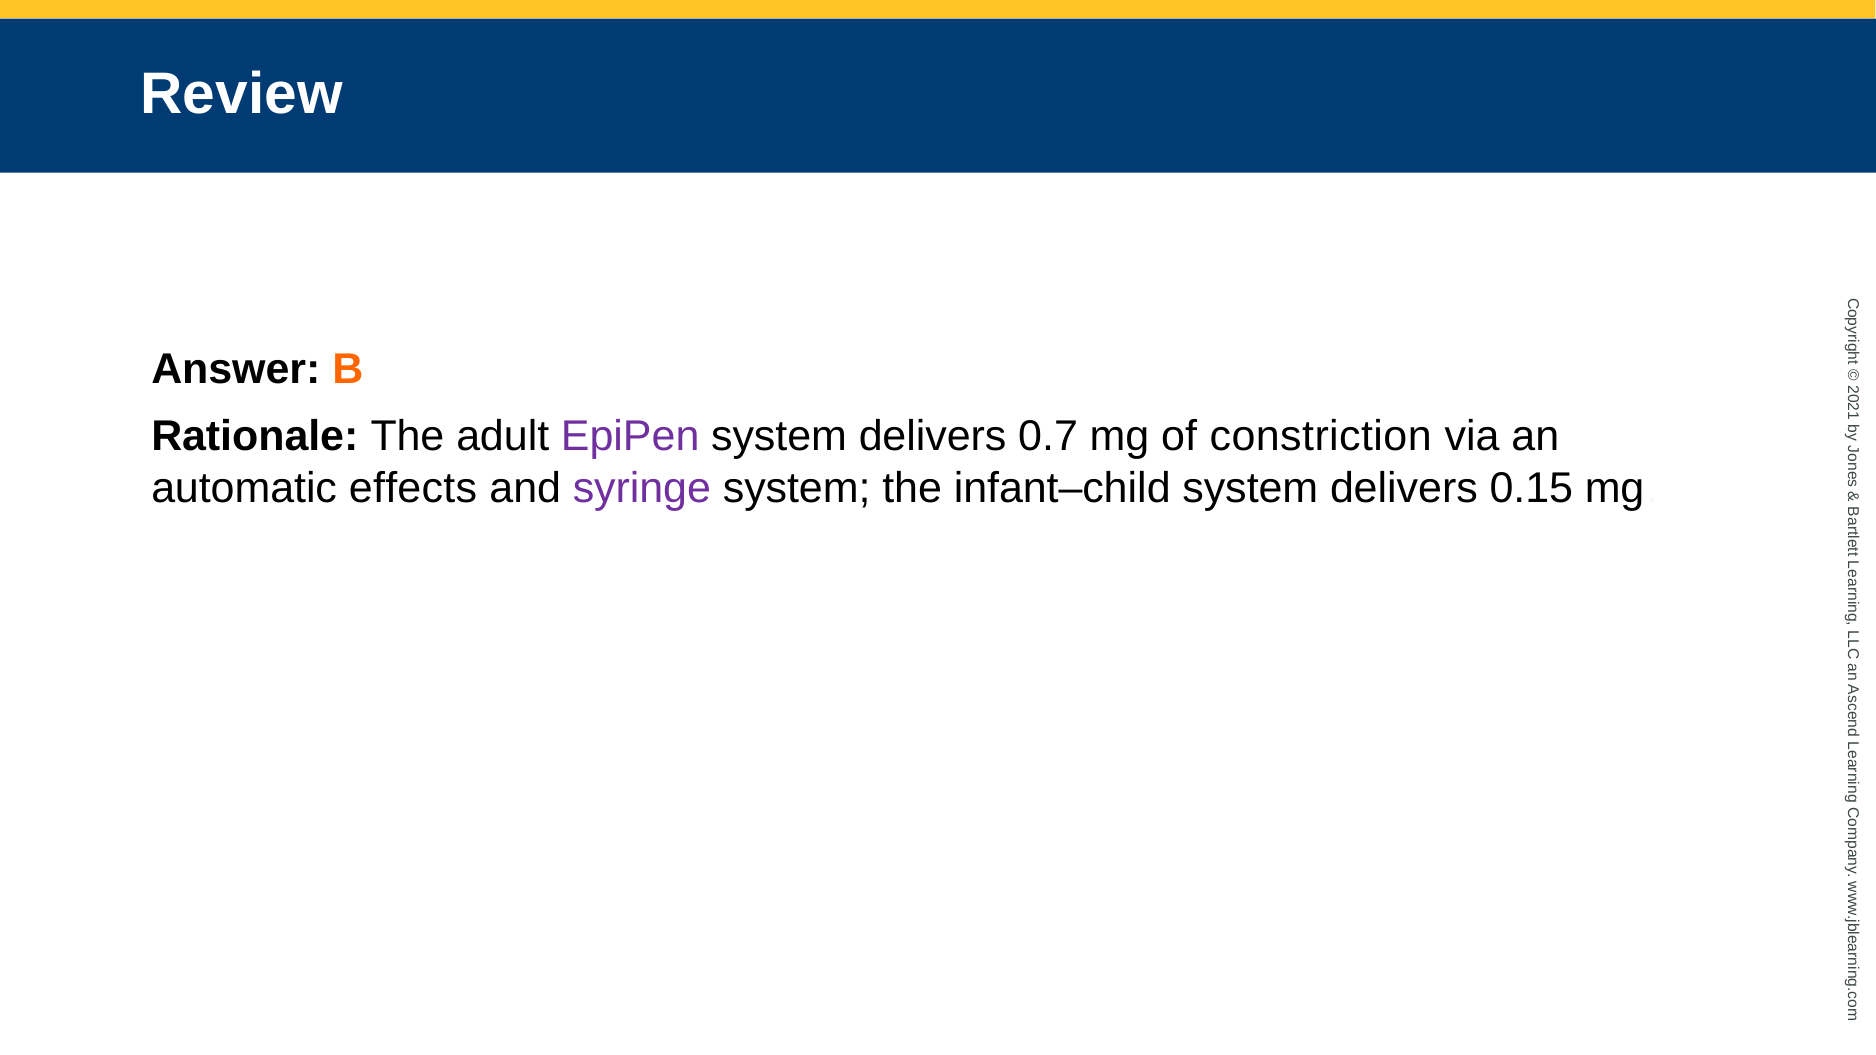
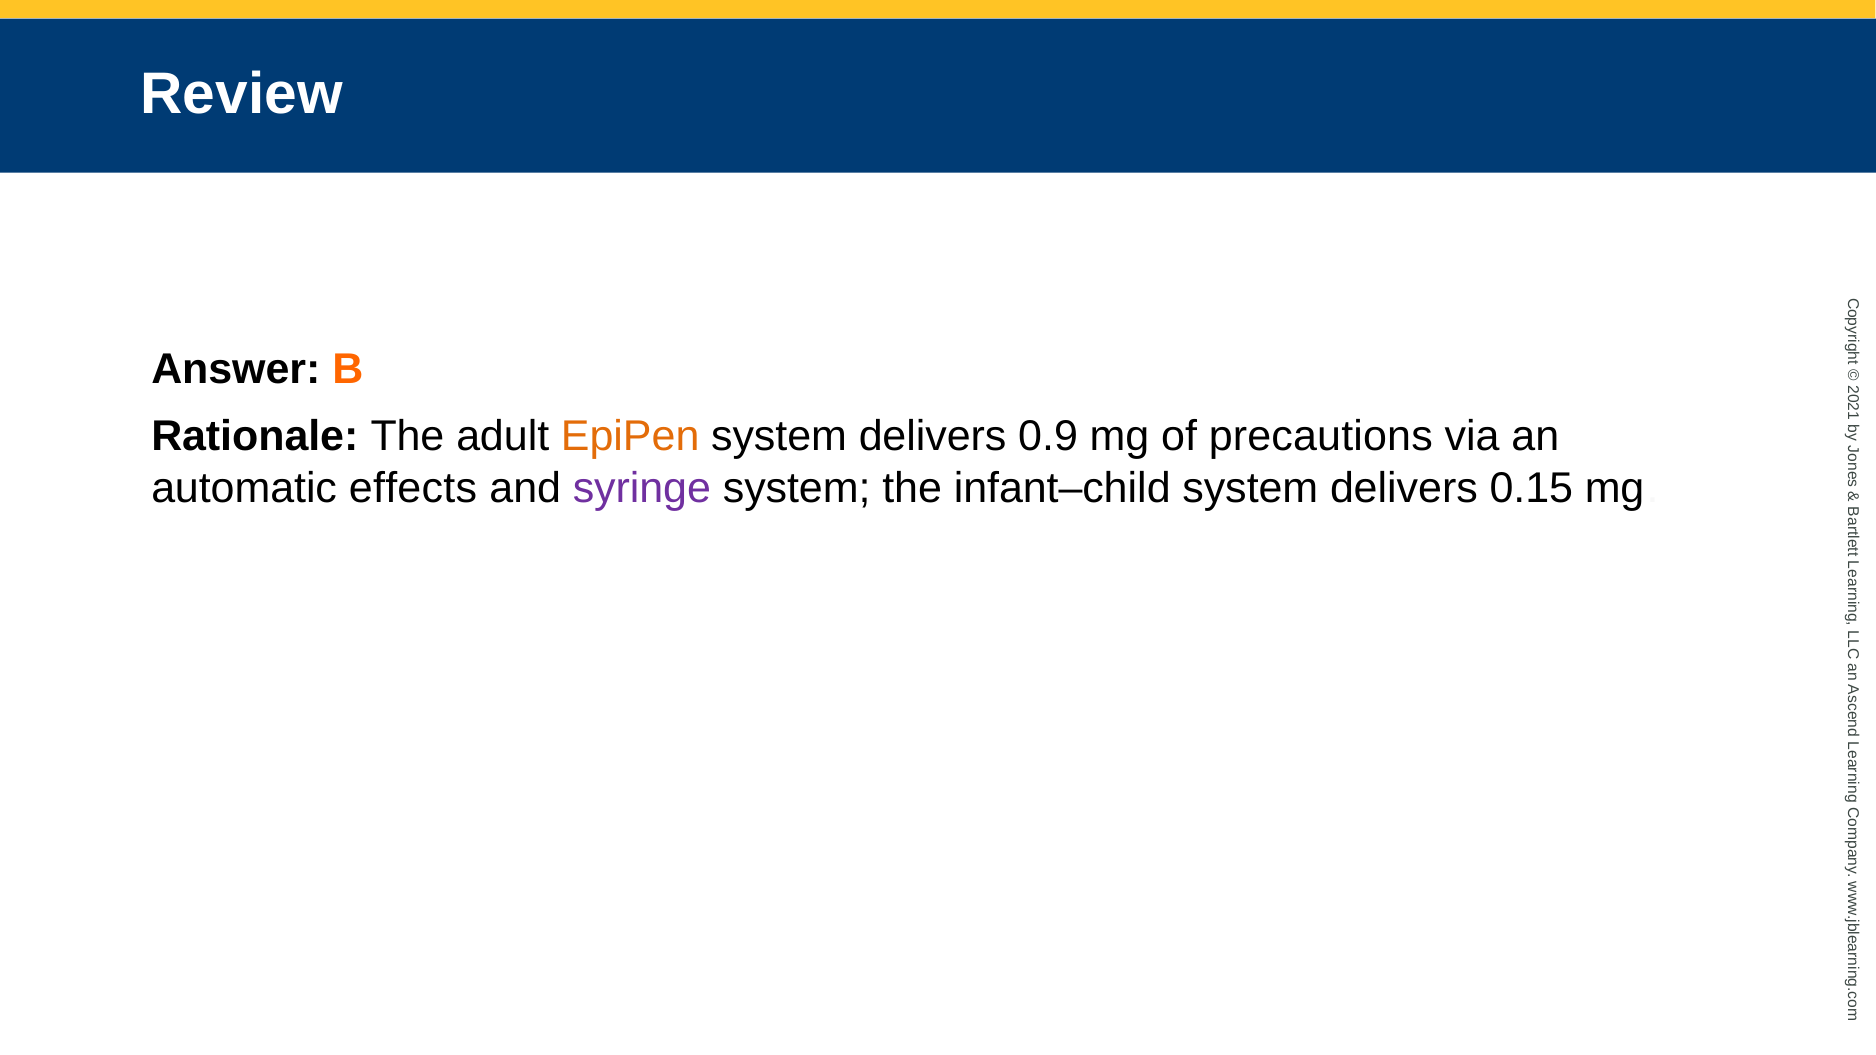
EpiPen colour: purple -> orange (630, 436)
0.7: 0.7 -> 0.9 (1048, 436)
constriction: constriction -> precautions (1321, 436)
